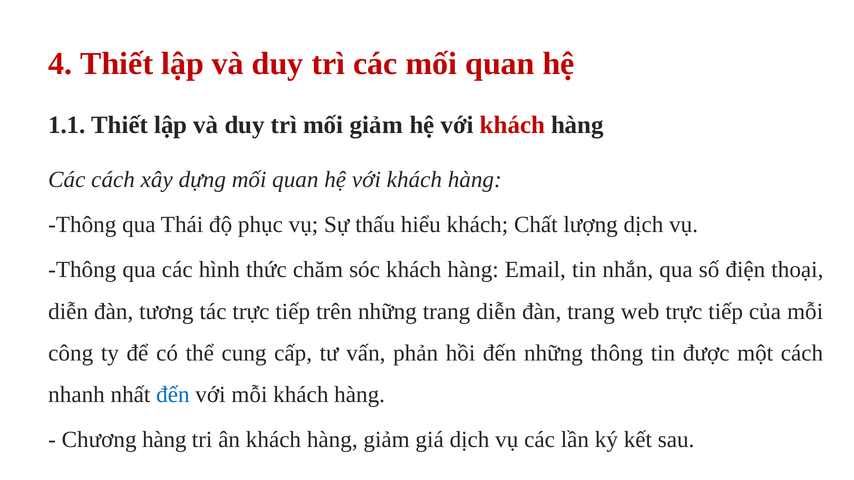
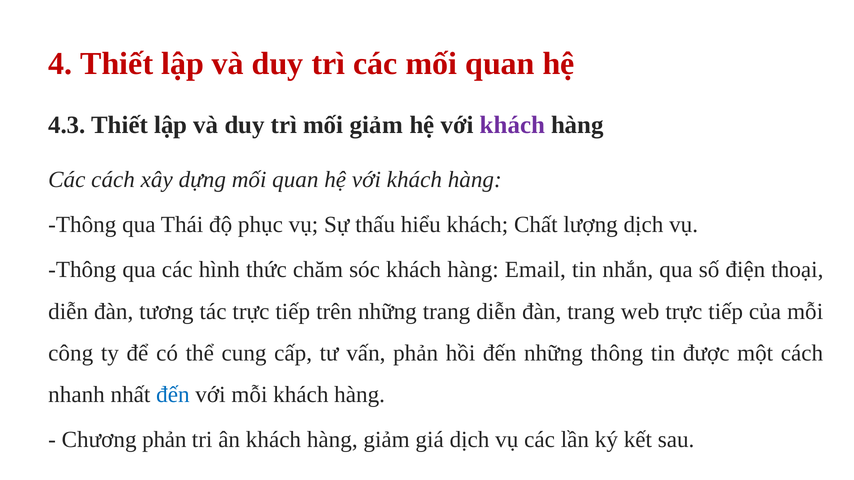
1.1: 1.1 -> 4.3 (67, 125)
khách colour: red -> purple (512, 125)
Chương hàng: hàng -> phản (164, 440)
